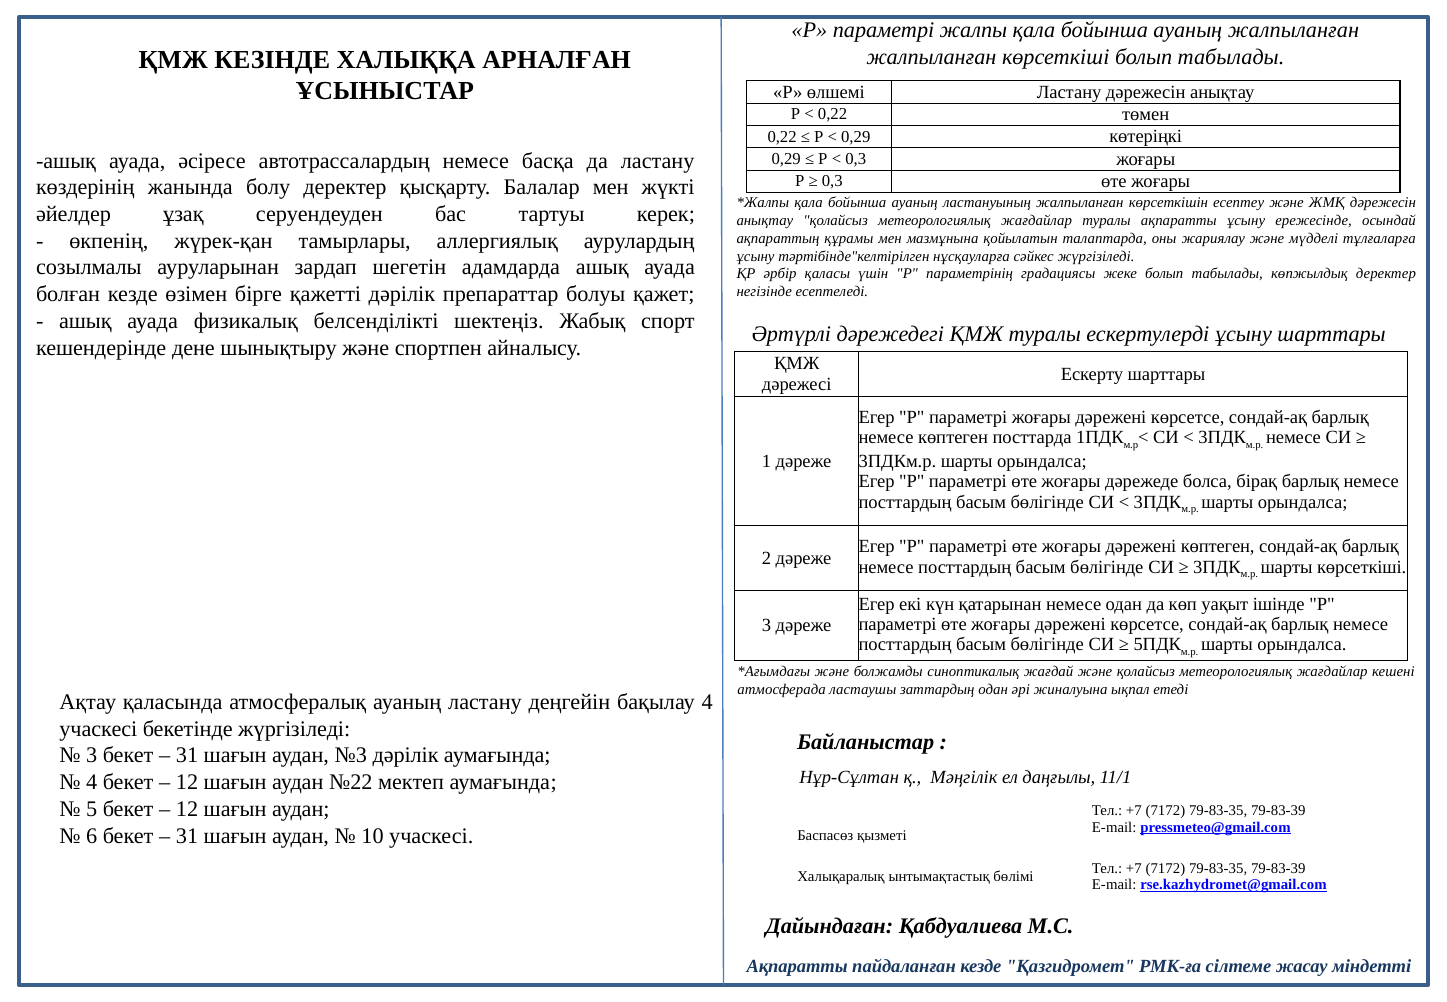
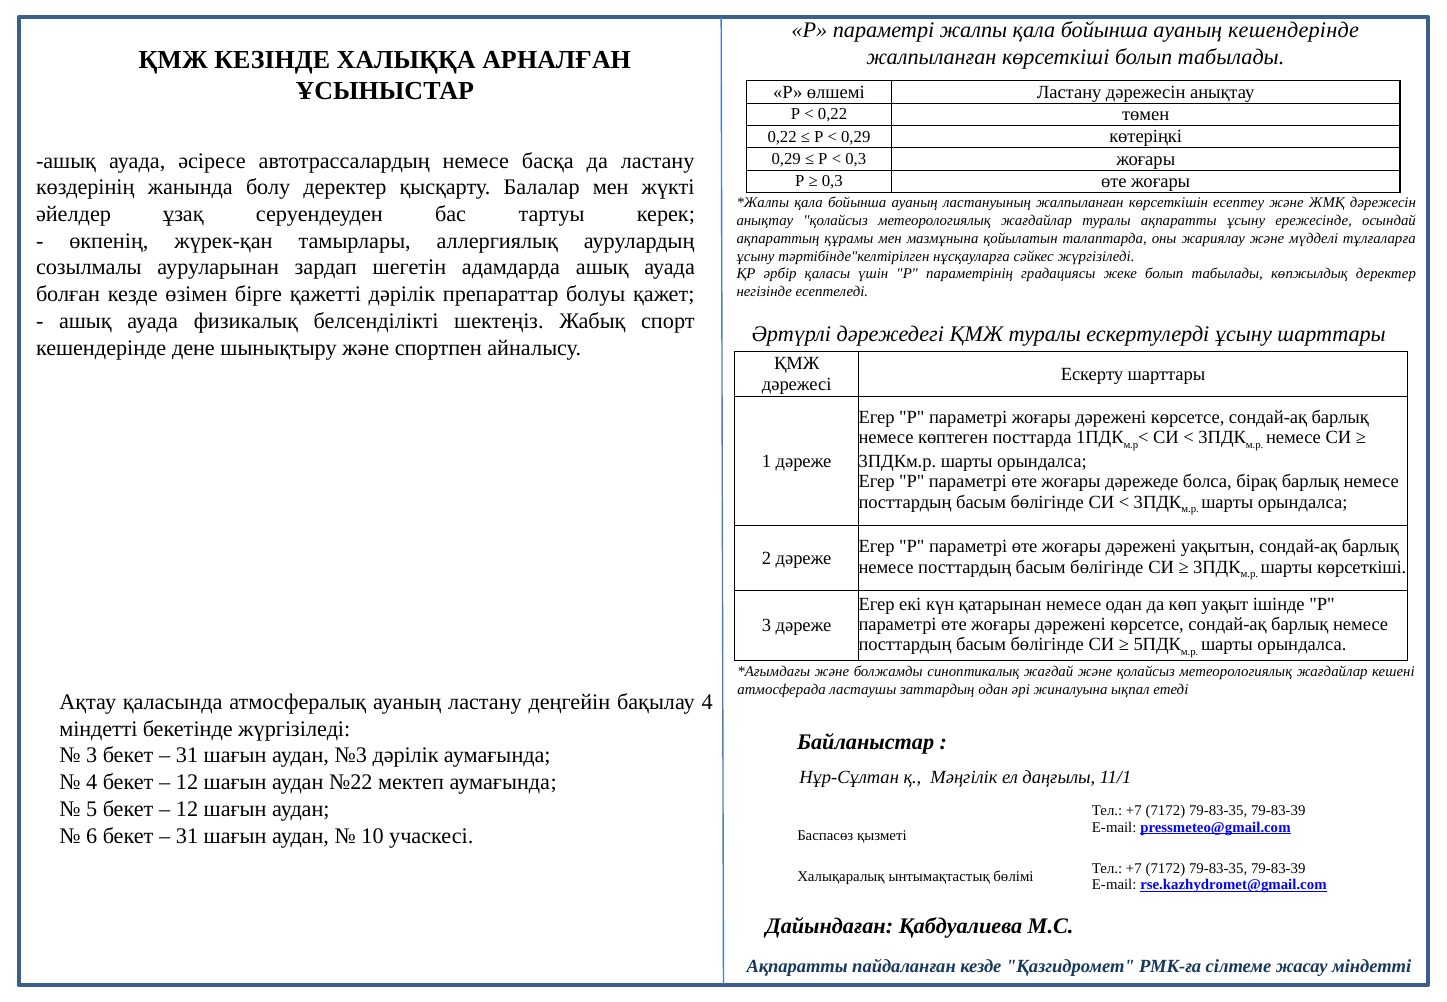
ауаның жалпыланған: жалпыланған -> кешендерінде (1293, 30)
дәрежені көптеген: көптеген -> уақытын (1218, 547)
учаскесі: учаскесі -> міндетті (98, 729)
